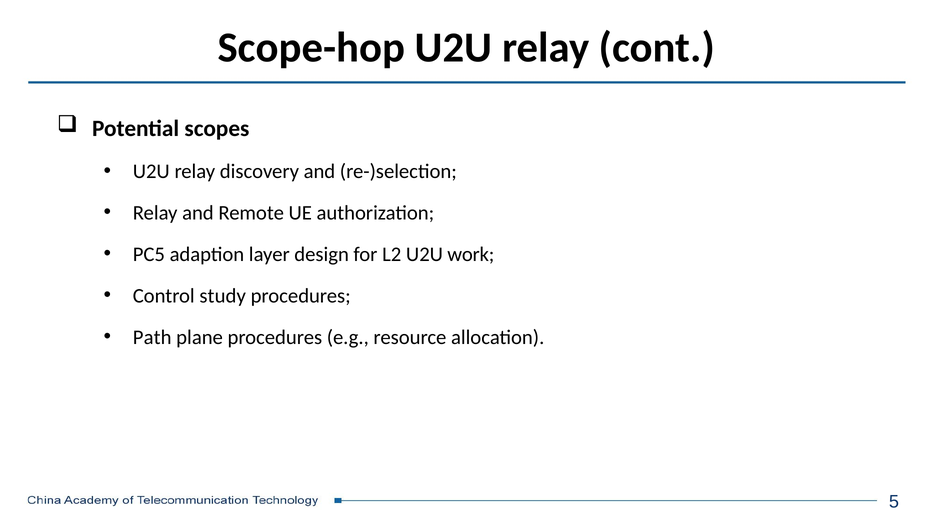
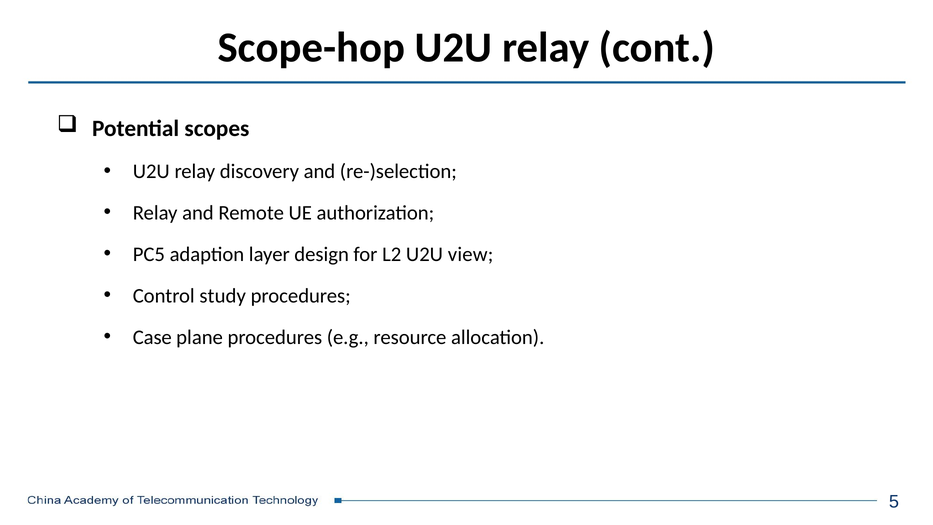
work: work -> view (471, 254)
Path: Path -> Case (152, 337)
